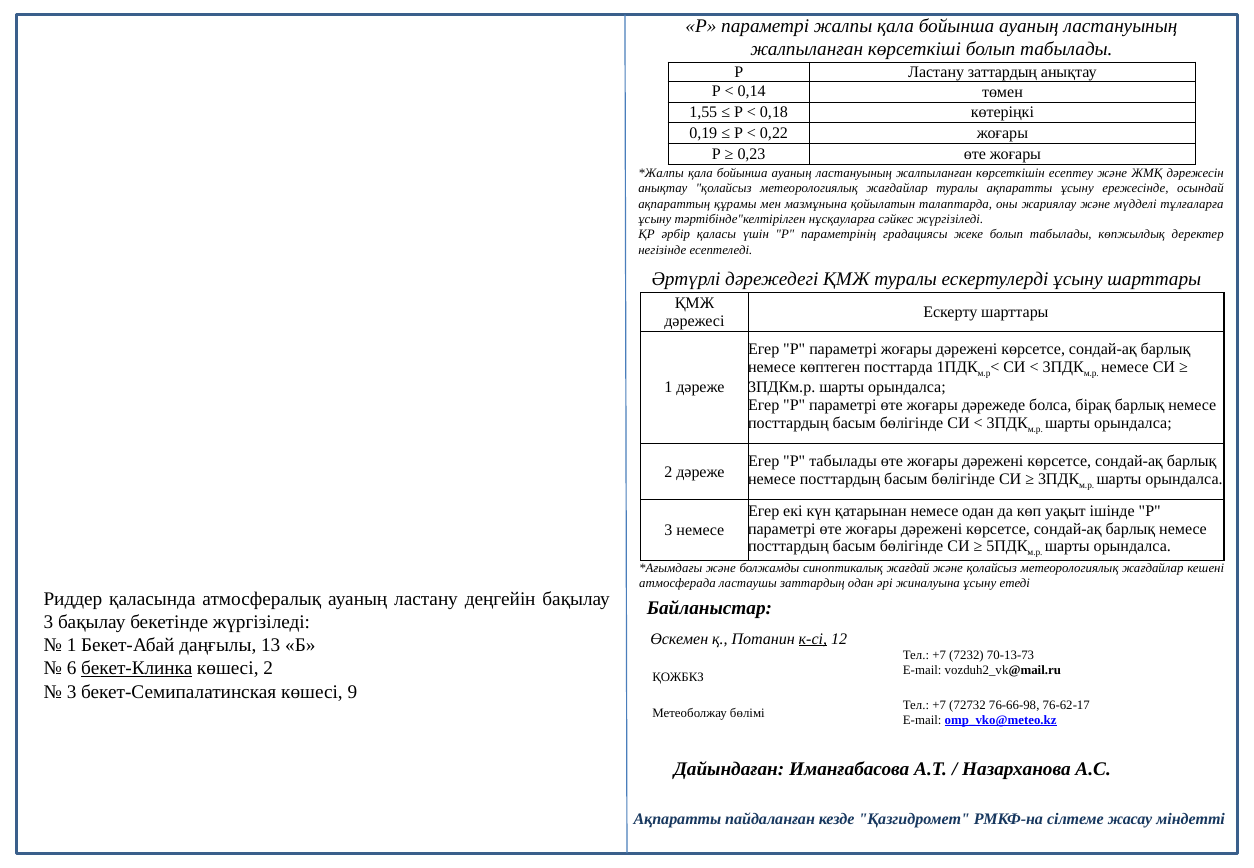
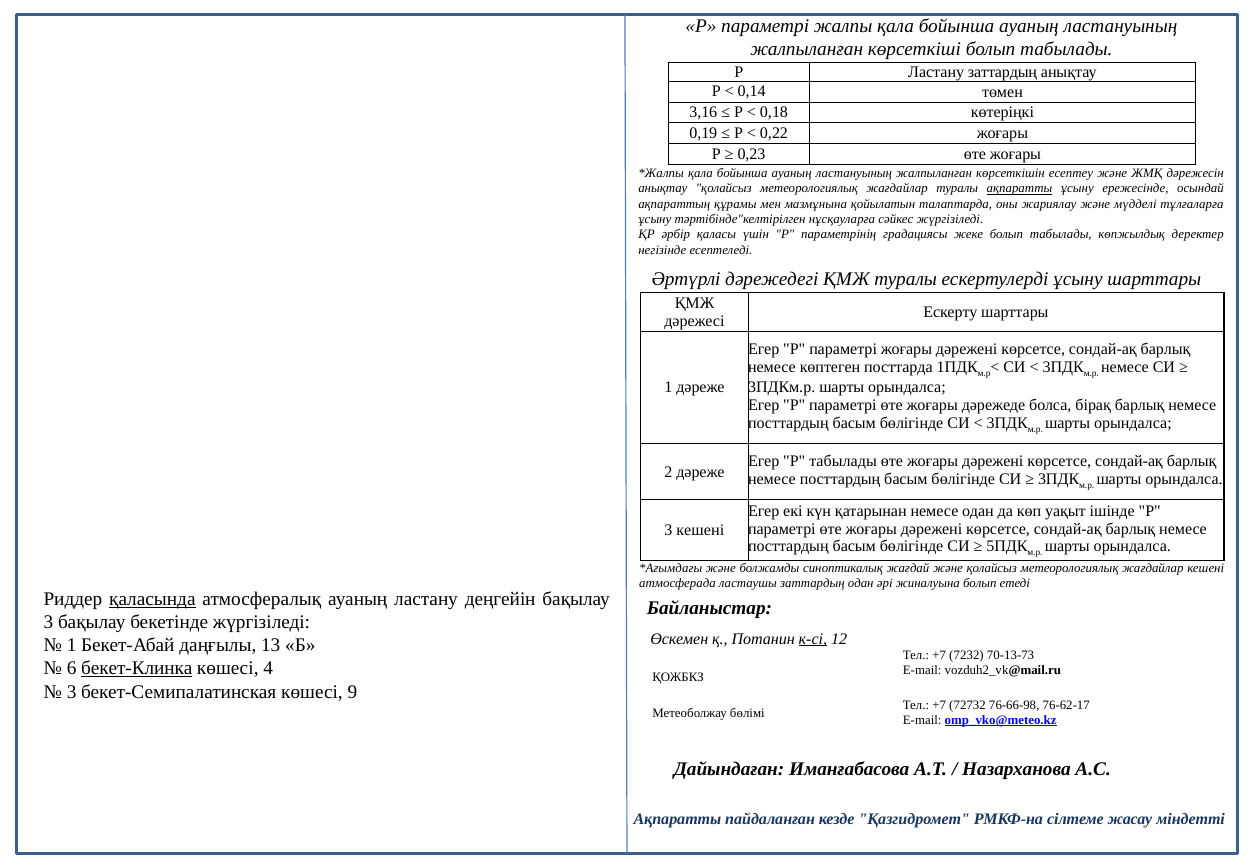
1,55: 1,55 -> 3,16 (703, 112)
ақпаратты underline: none -> present (1019, 189)
3 немесе: немесе -> кешені (700, 530)
жиналуына ұсыну: ұсыну -> болып (980, 583)
қаласында underline: none -> present (152, 599)
көшесі 2: 2 -> 4 (268, 669)
